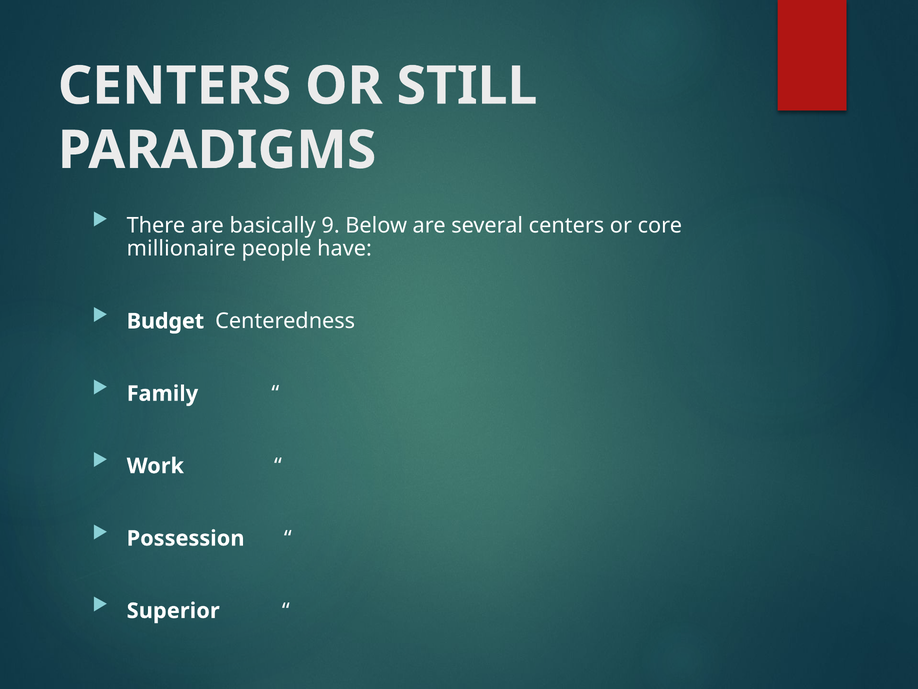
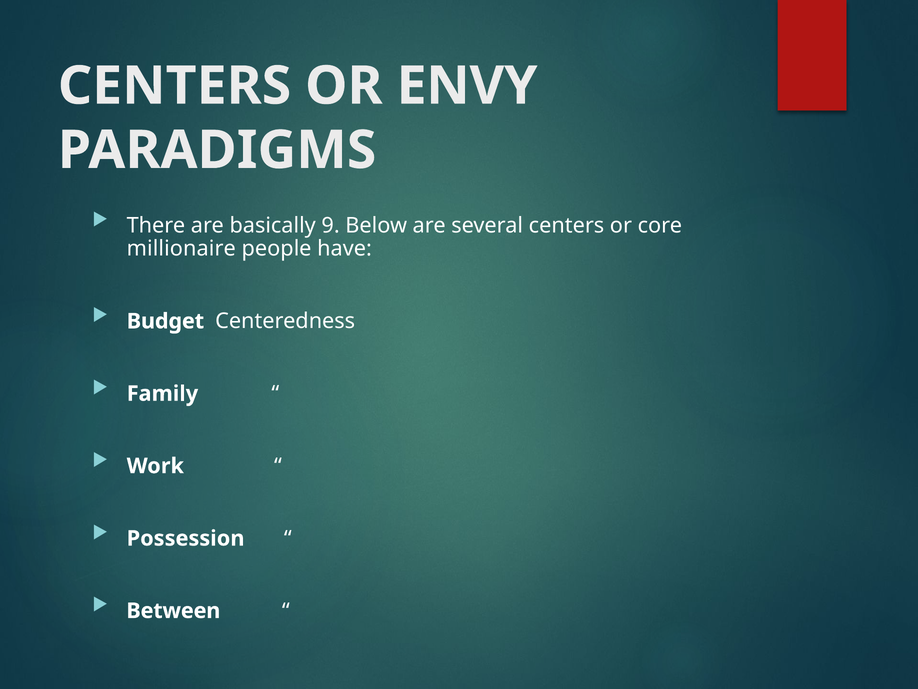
STILL: STILL -> ENVY (467, 86)
Superior: Superior -> Between (173, 610)
